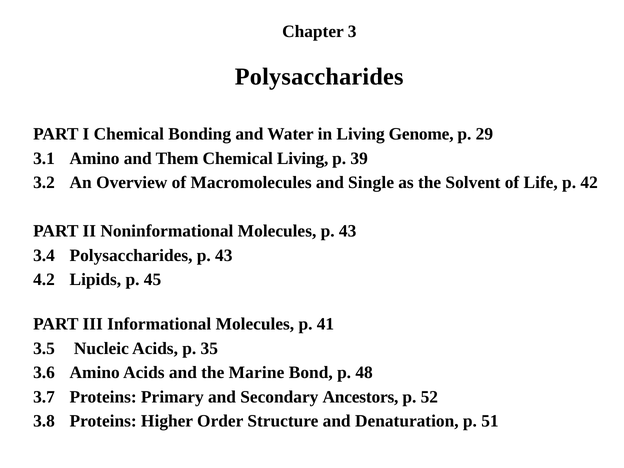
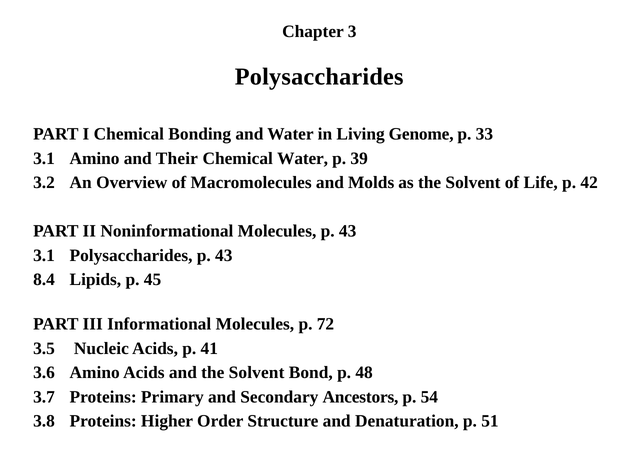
29: 29 -> 33 (484, 134)
Them: Them -> Their (177, 158)
Chemical Living: Living -> Water (303, 158)
Single: Single -> Molds (371, 183)
3.4: 3.4 -> 3.1 (44, 255)
4.2: 4.2 -> 8.4 (44, 280)
41: 41 -> 72 (325, 324)
35: 35 -> 41 (209, 348)
and the Marine: Marine -> Solvent (257, 373)
52: 52 -> 54 (429, 397)
